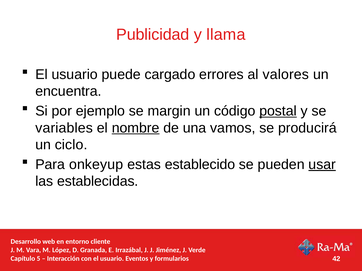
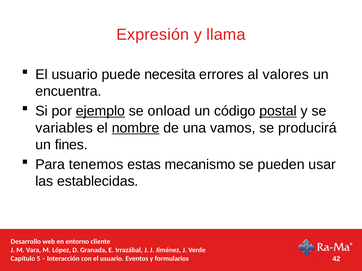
Publicidad: Publicidad -> Expresión (153, 35)
cargado: cargado -> necesita (170, 75)
ejemplo underline: none -> present (100, 111)
margin: margin -> onload (169, 111)
ciclo: ciclo -> fines (71, 145)
onkeyup: onkeyup -> tenemos (96, 165)
establecido: establecido -> mecanismo (200, 165)
usar underline: present -> none (322, 165)
